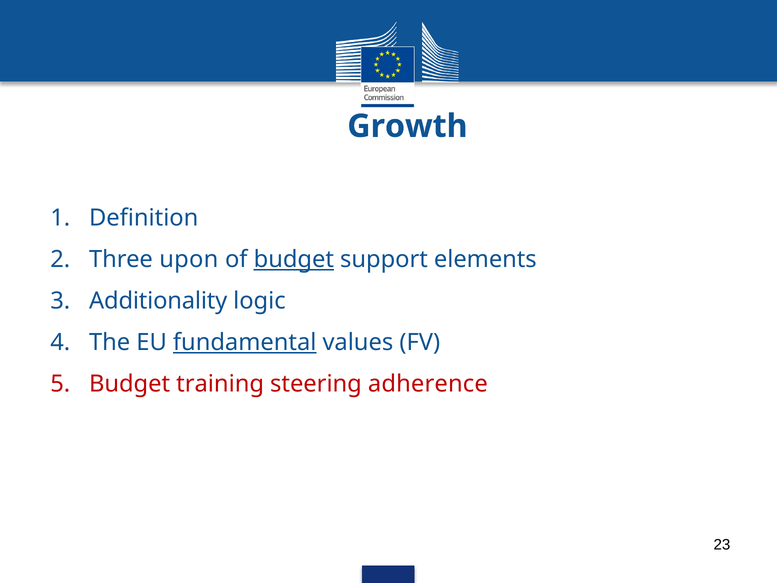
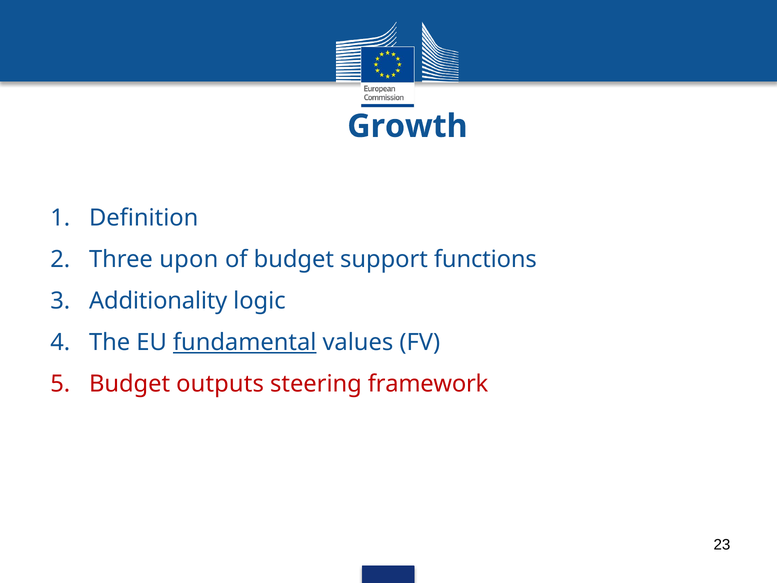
budget underline: present -> none (294, 259)
elements: elements -> functions (485, 259)
training: training -> outputs (220, 384)
adherence: adherence -> framework (428, 384)
